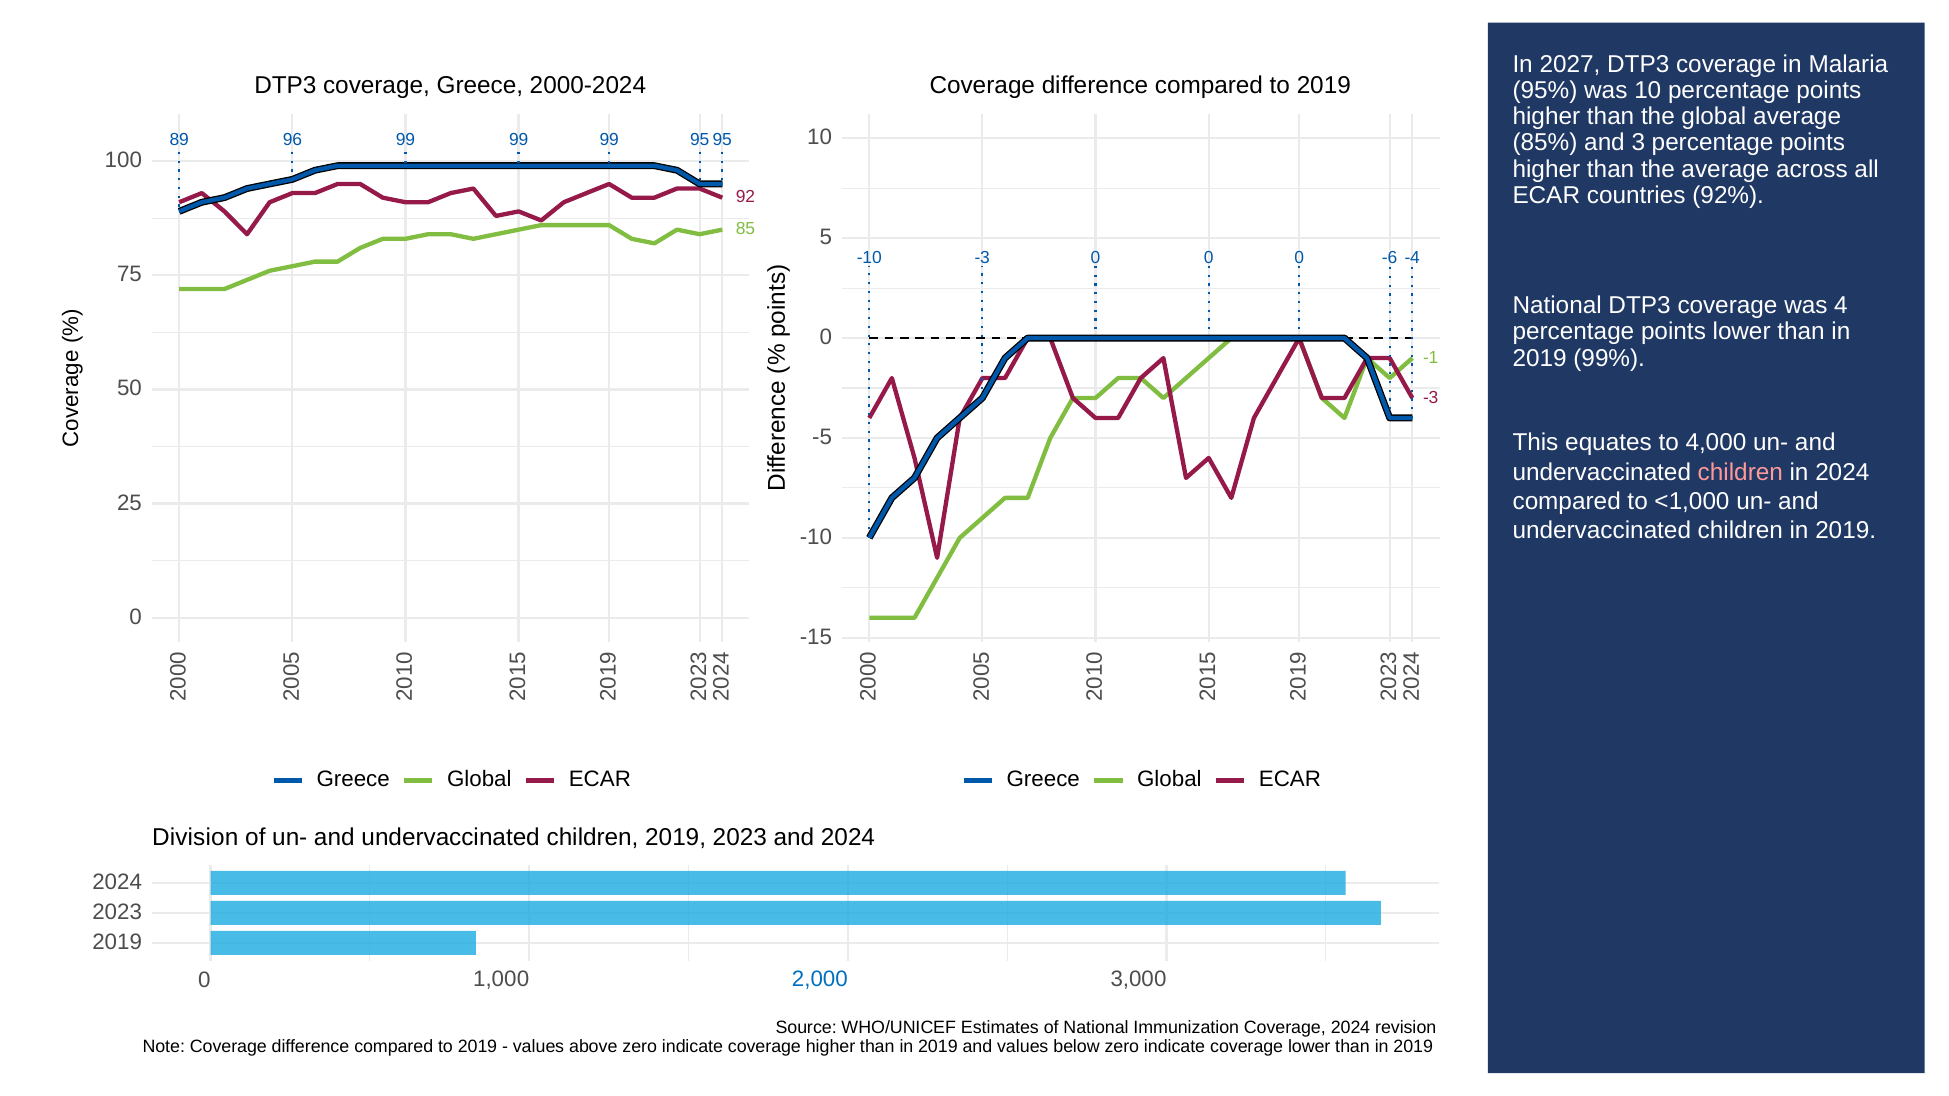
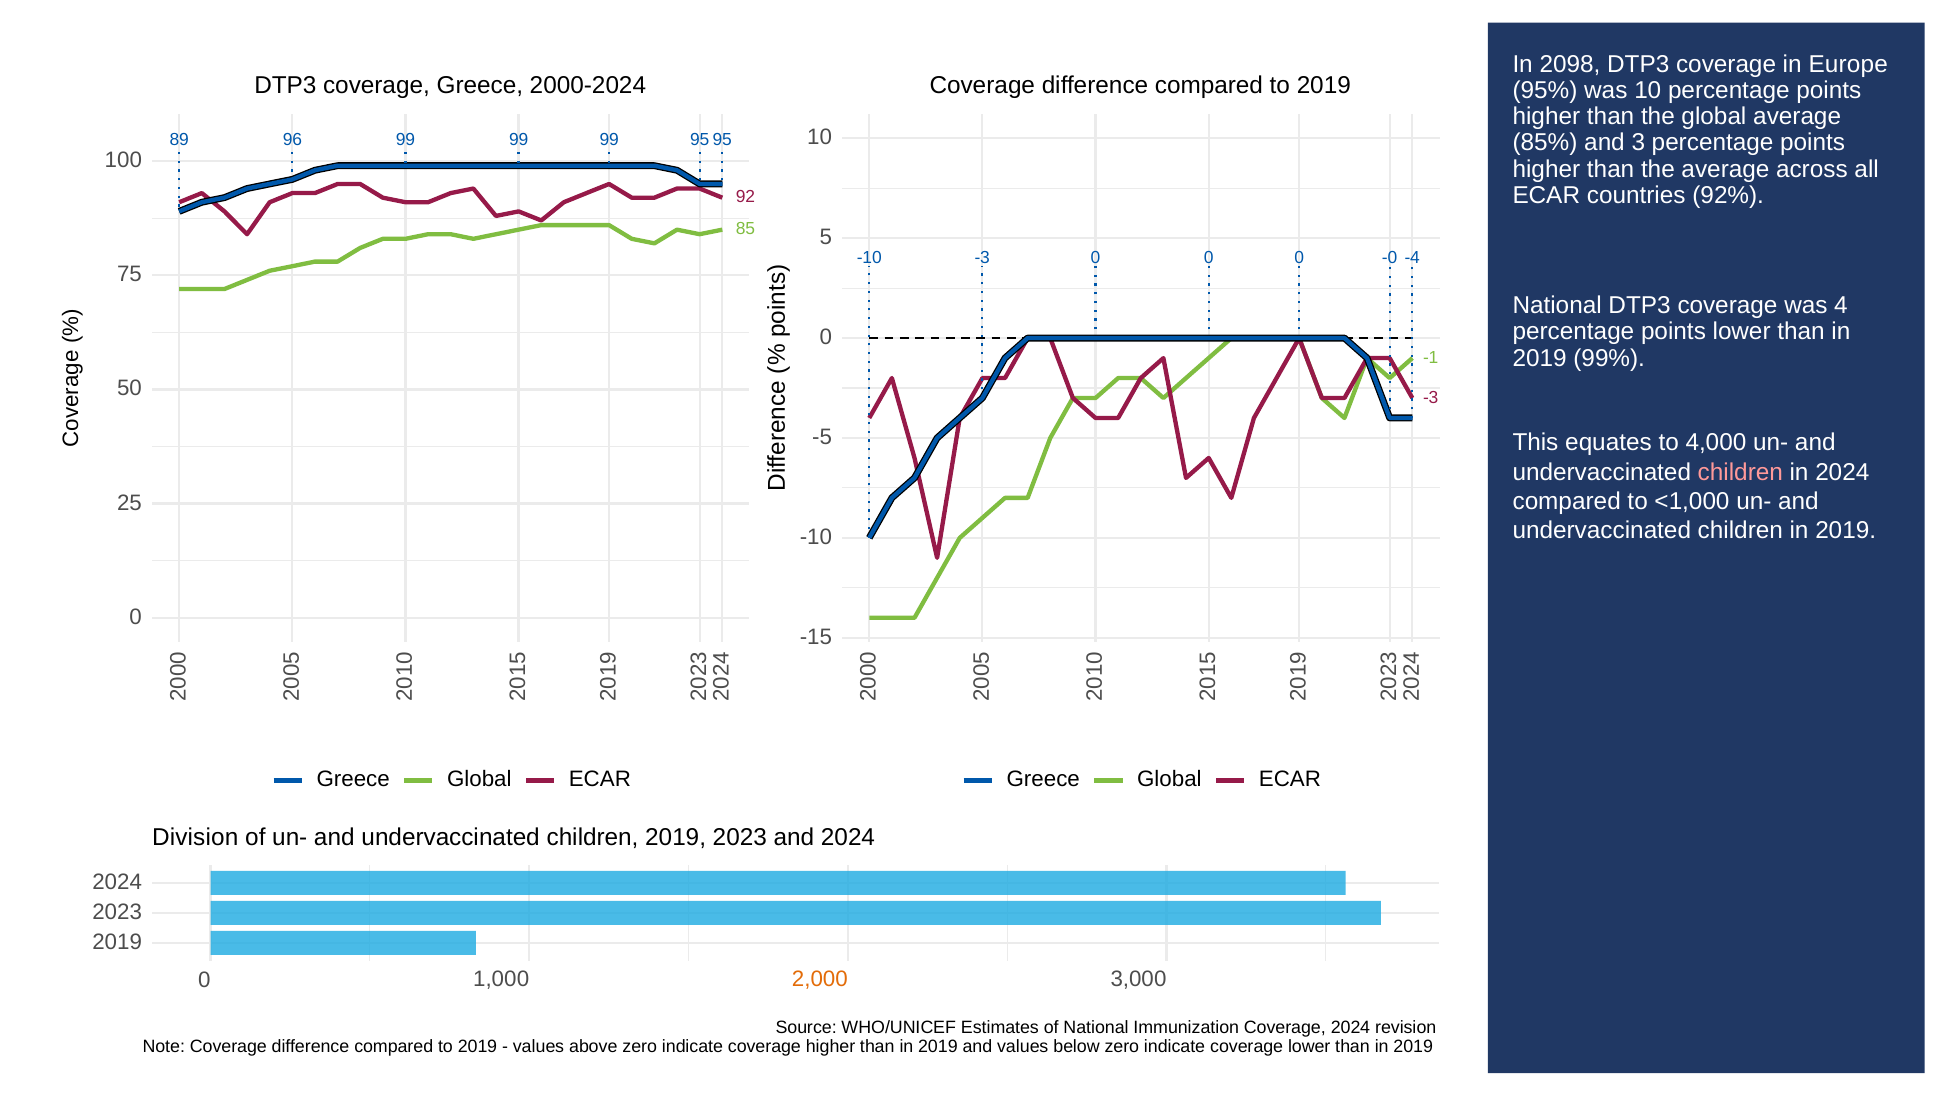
2027: 2027 -> 2098 (1570, 64)
Malaria: Malaria -> Europe (1848, 64)
-6: -6 -> -0 (1390, 258)
2,000 colour: blue -> orange (820, 979)
